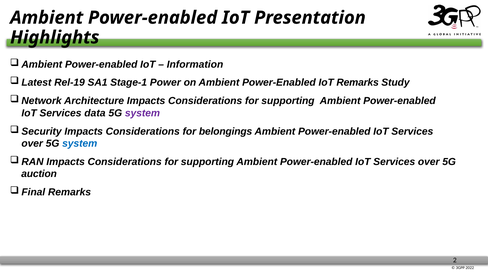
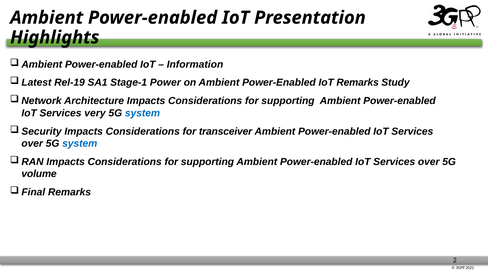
data: data -> very (95, 113)
system colour: purple -> blue (142, 113)
belongings: belongings -> transceiver (226, 132)
auction: auction -> volume (39, 174)
